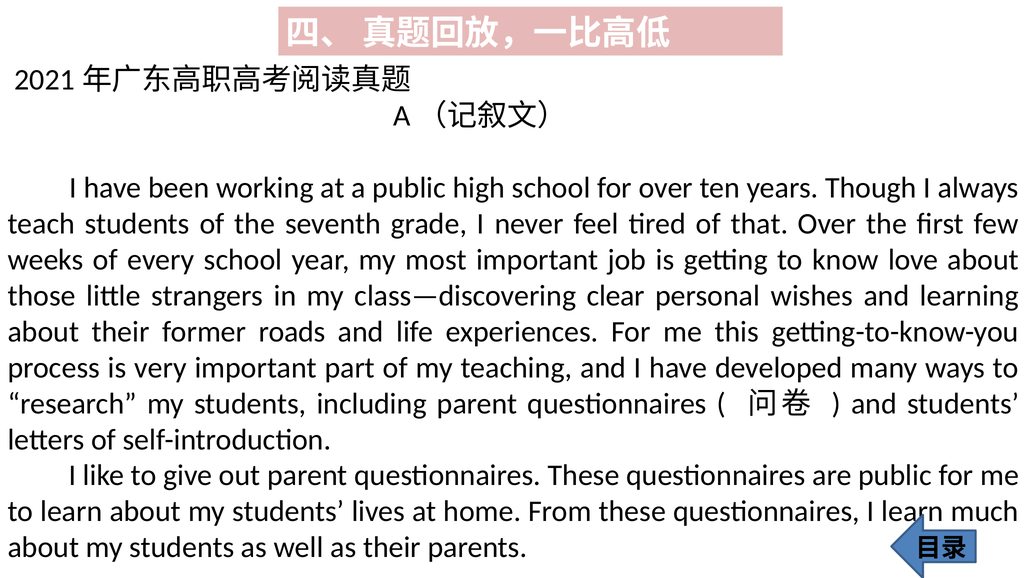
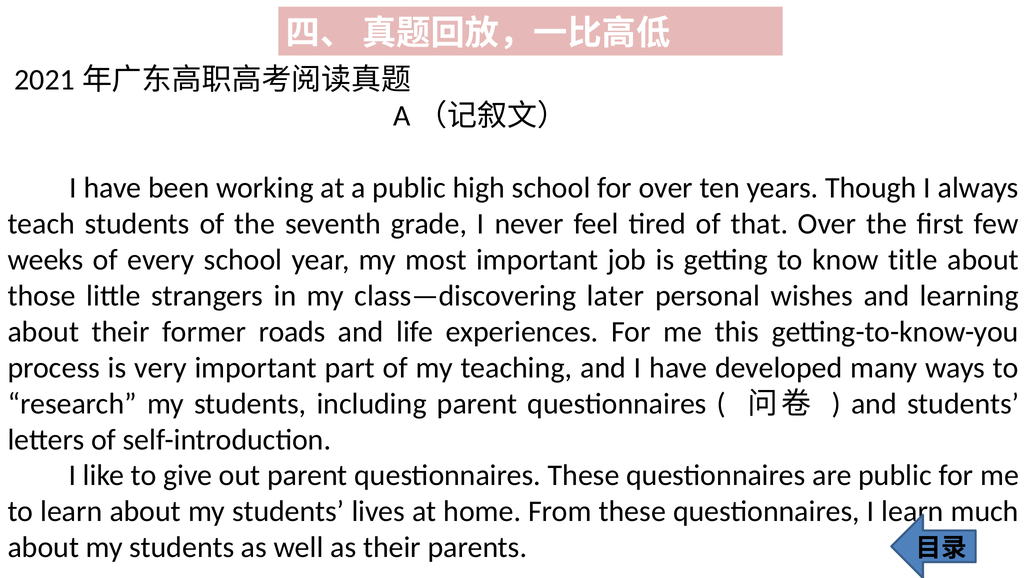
love: love -> title (913, 260)
clear: clear -> later (616, 296)
